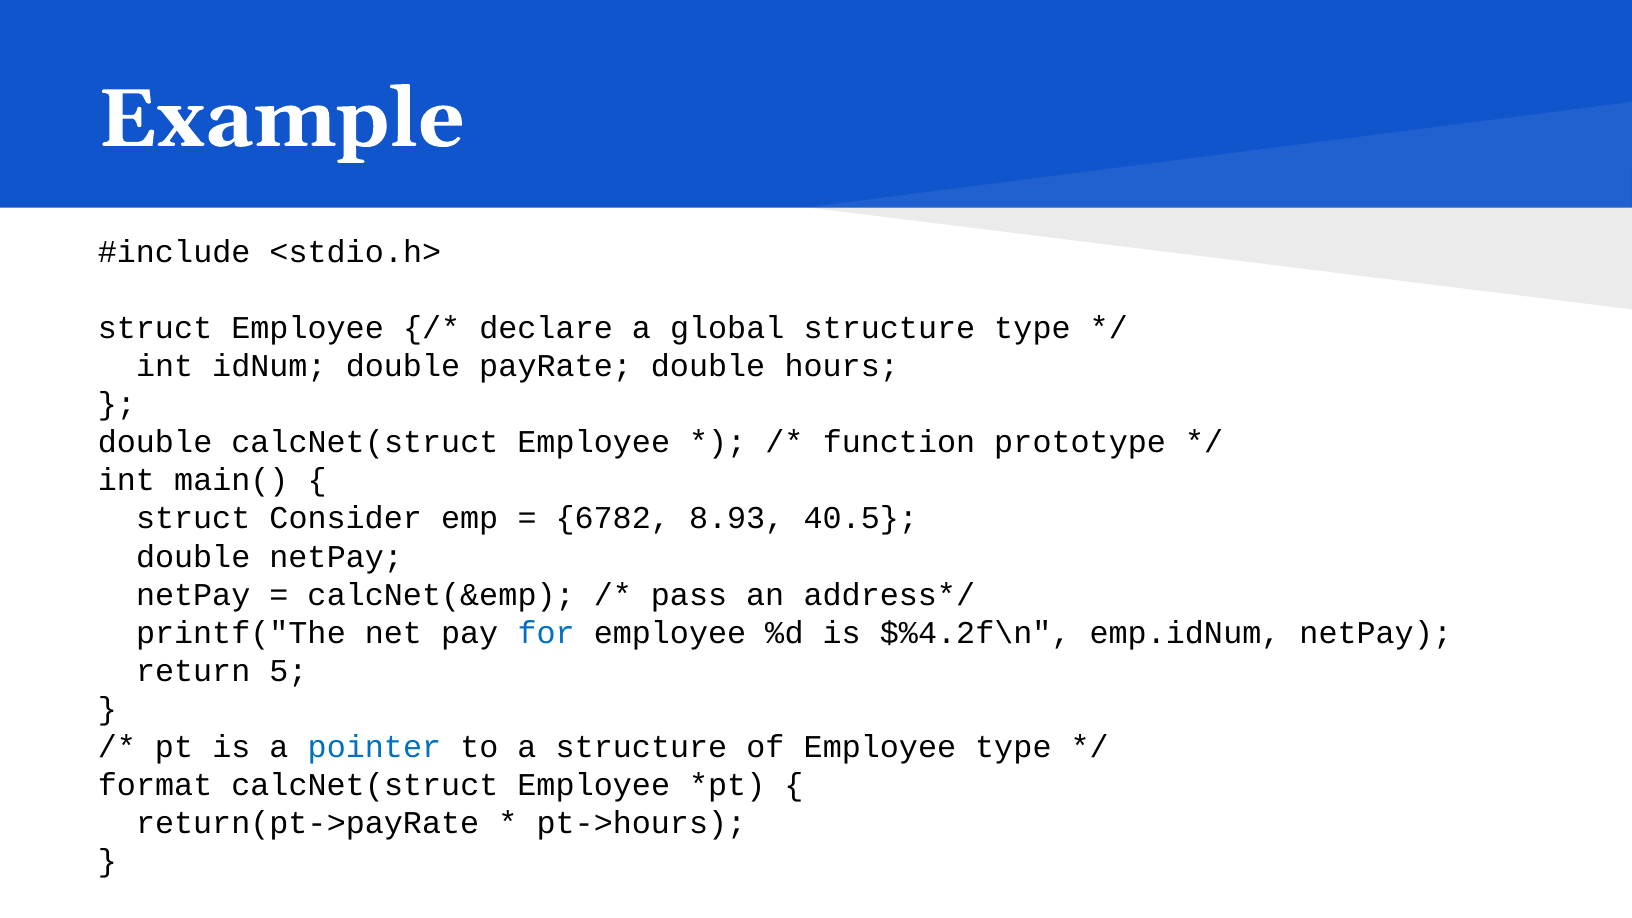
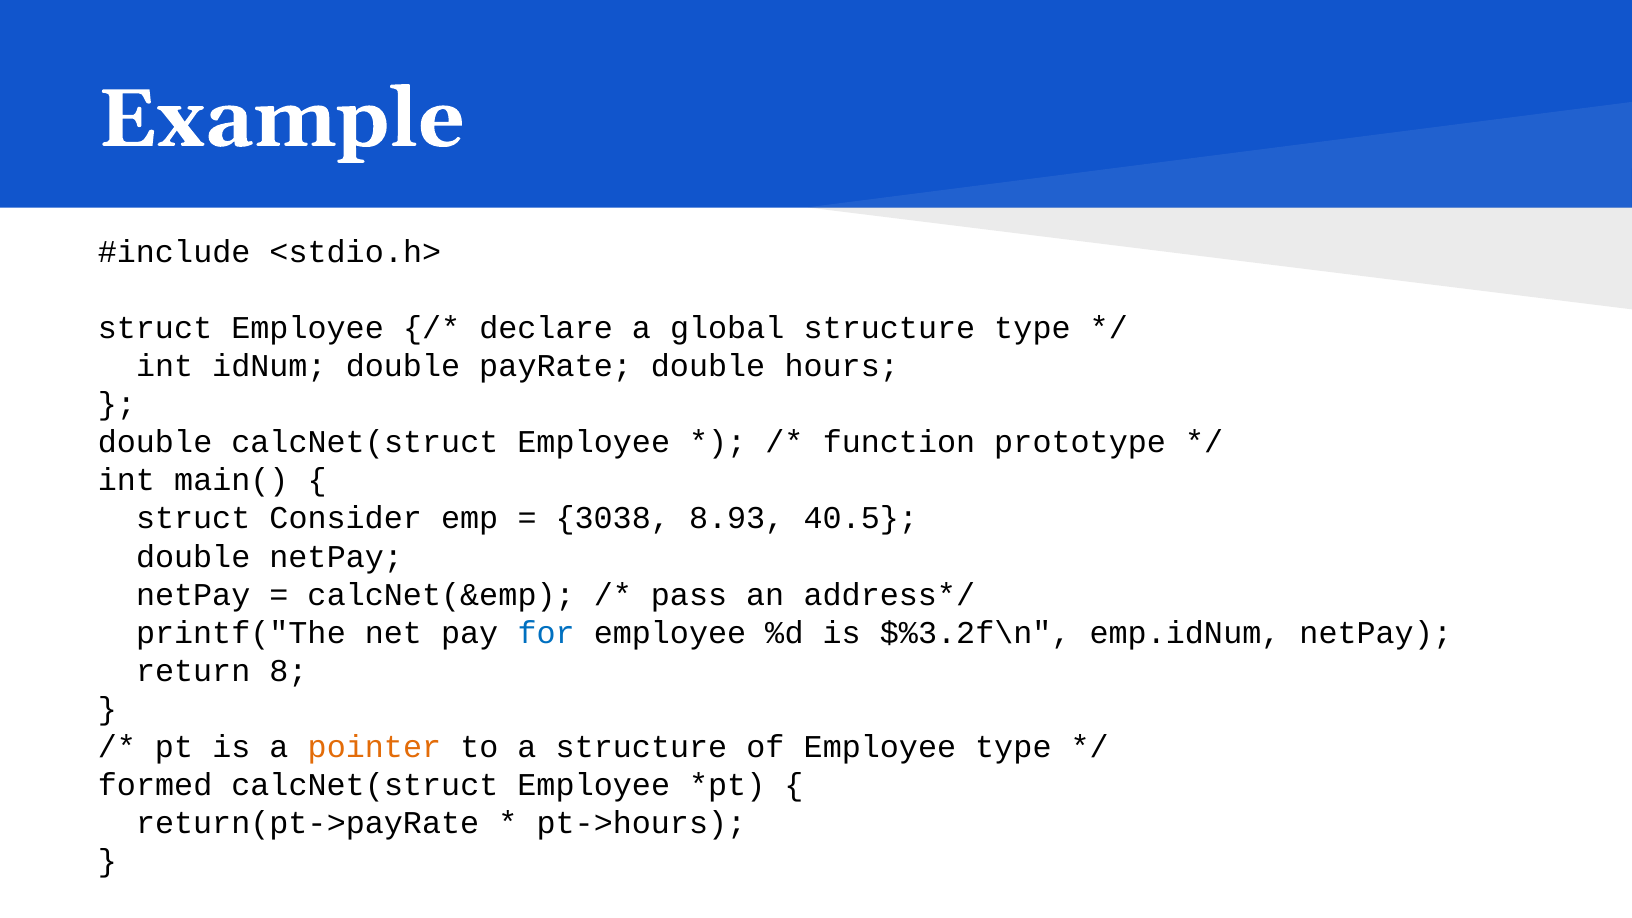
6782: 6782 -> 3038 (613, 519)
$%4.2f\n: $%4.2f\n -> $%3.2f\n (975, 633)
5: 5 -> 8 (288, 671)
pointer colour: blue -> orange (374, 747)
format: format -> formed (155, 785)
